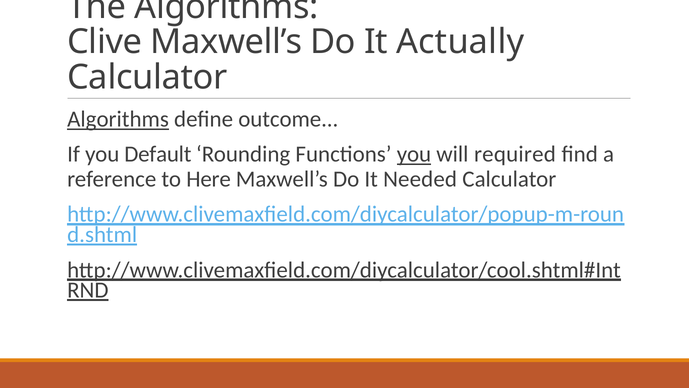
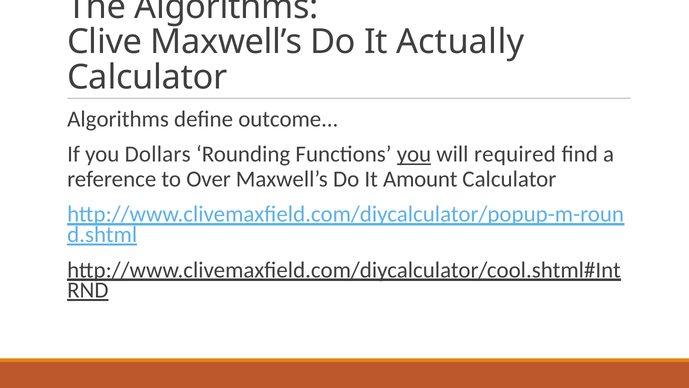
Algorithms underline: present -> none (118, 119)
Default: Default -> Dollars (158, 154)
Here: Here -> Over (209, 179)
Needed: Needed -> Amount (420, 179)
